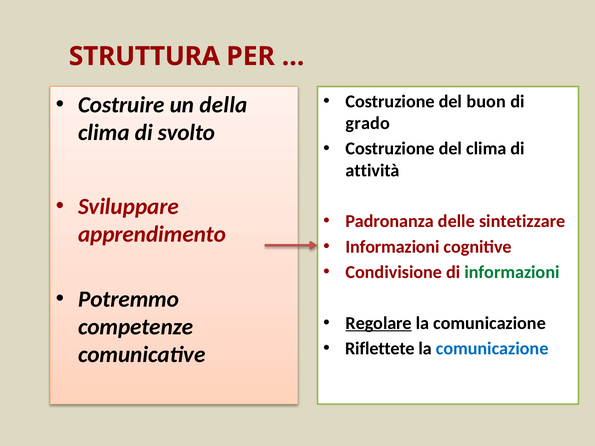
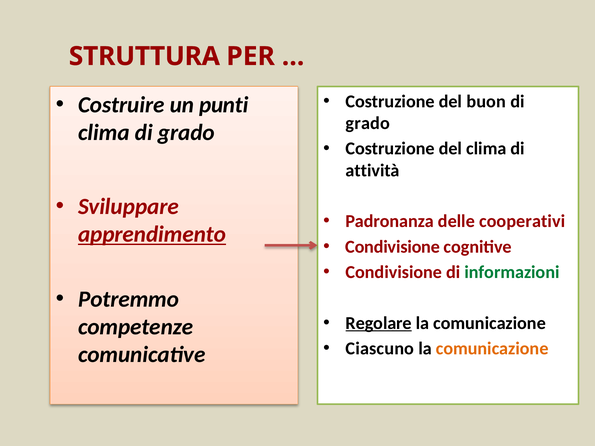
della: della -> punti (224, 105)
clima di svolto: svolto -> grado (186, 133)
sintetizzare: sintetizzare -> cooperativi (522, 221)
apprendimento underline: none -> present (152, 234)
Informazioni: Informazioni -> Condivisione (393, 247)
Riflettete: Riflettete -> Ciascuno (380, 349)
comunicazione colour: blue -> orange (492, 349)
